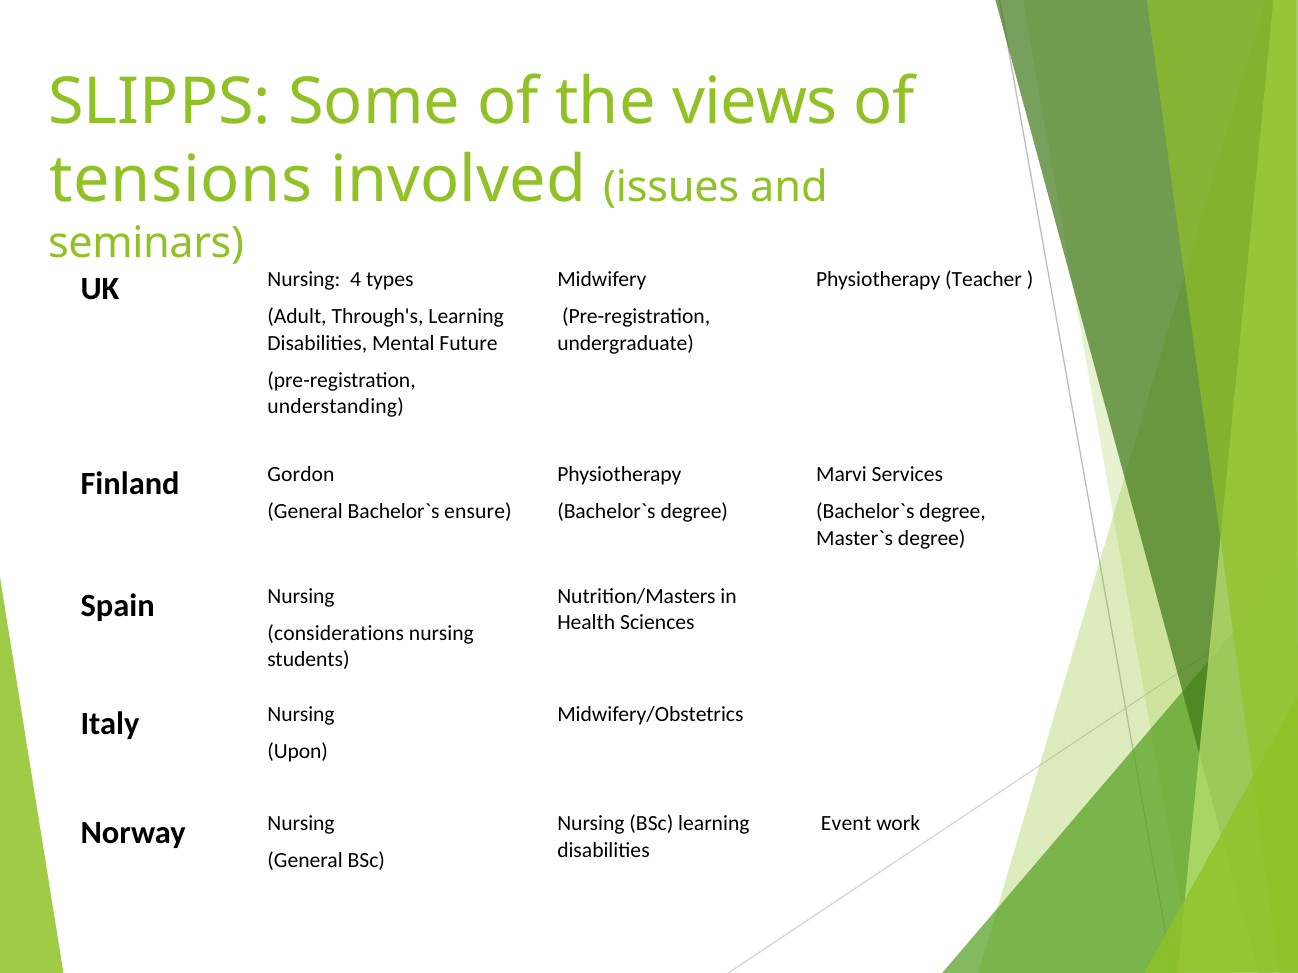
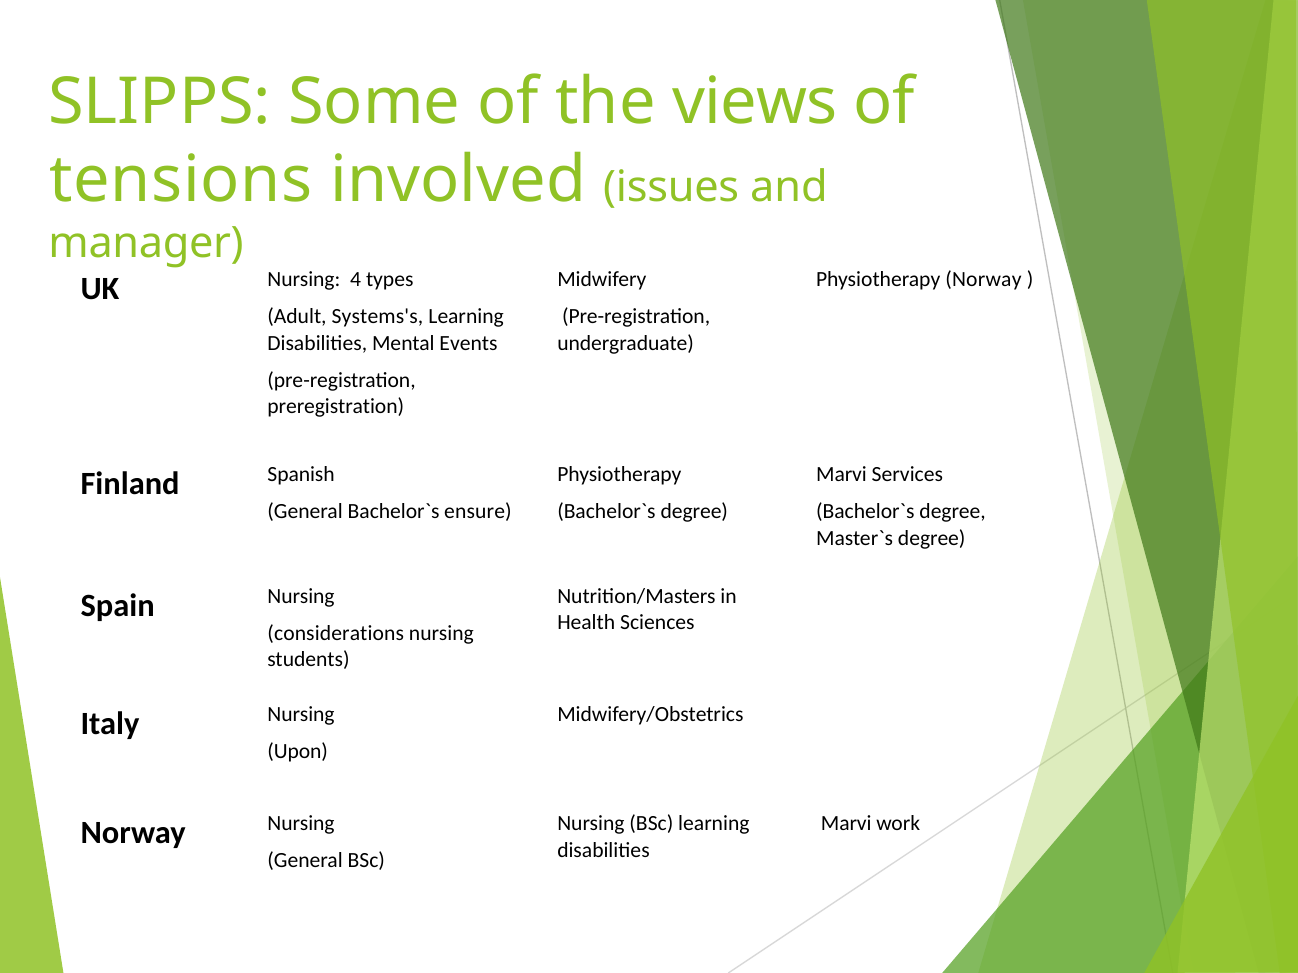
seminars: seminars -> manager (146, 244)
Physiotherapy Teacher: Teacher -> Norway (983, 280)
Through's: Through's -> Systems's (377, 317)
Future: Future -> Events (469, 343)
understanding: understanding -> preregistration (336, 407)
Gordon: Gordon -> Spanish (301, 475)
Event: Event -> Marvi (846, 824)
